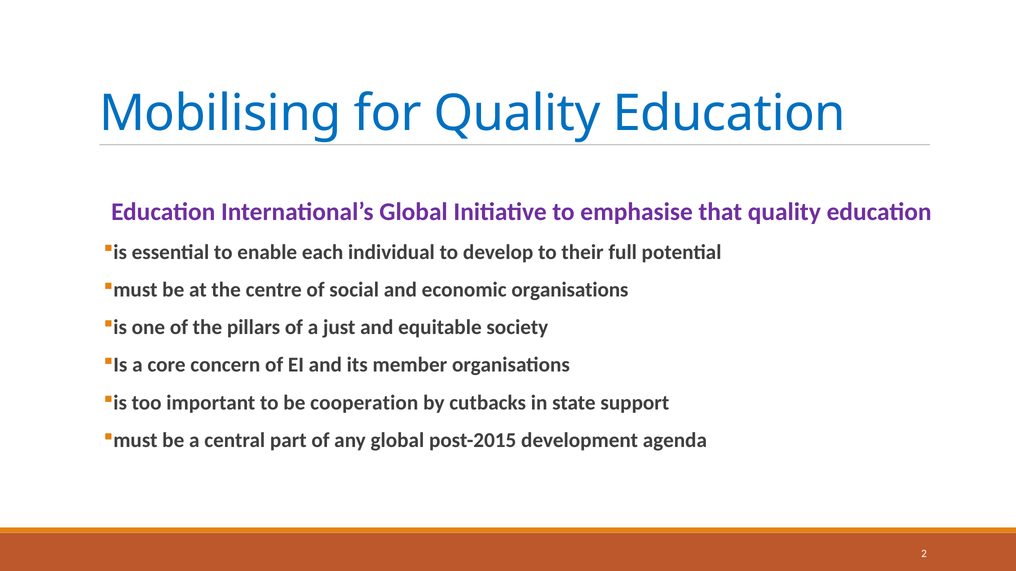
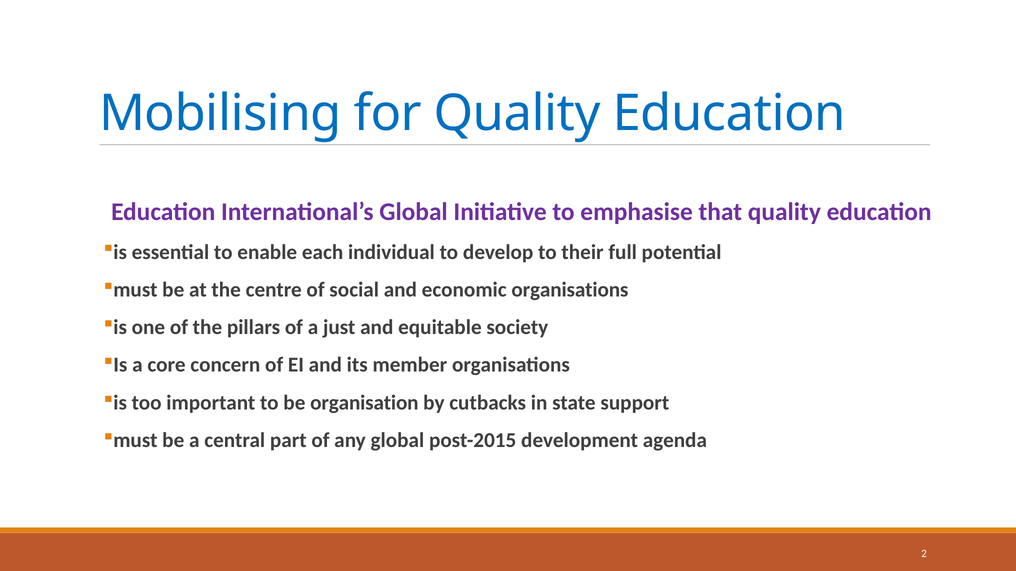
cooperation: cooperation -> organisation (364, 403)
